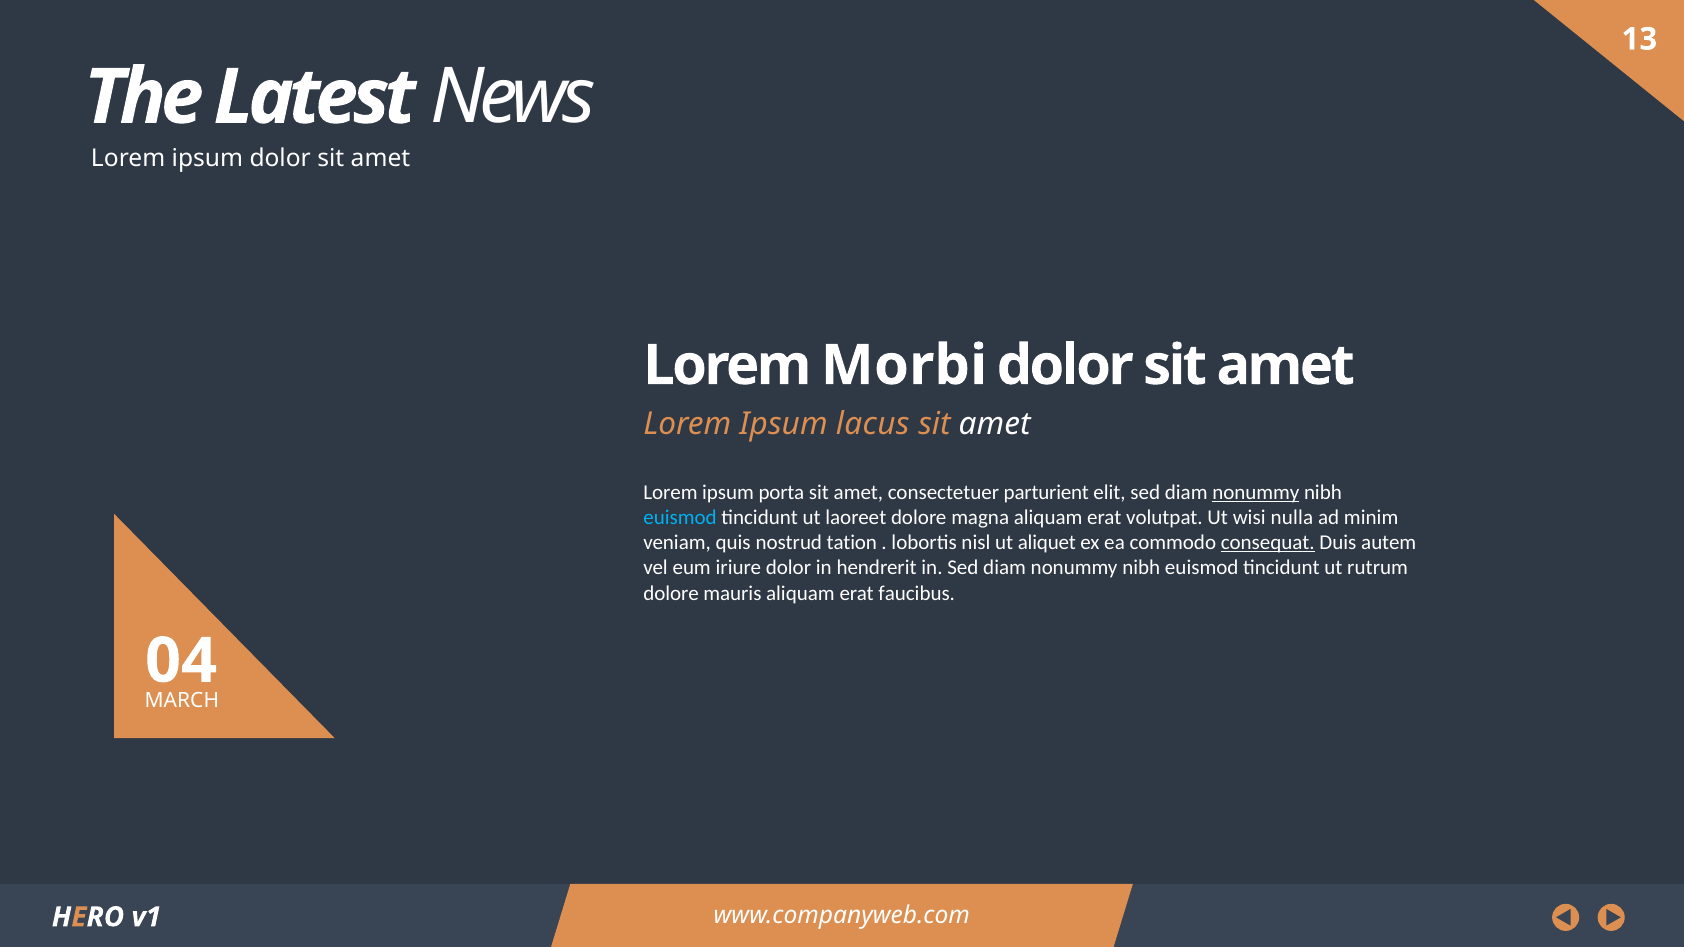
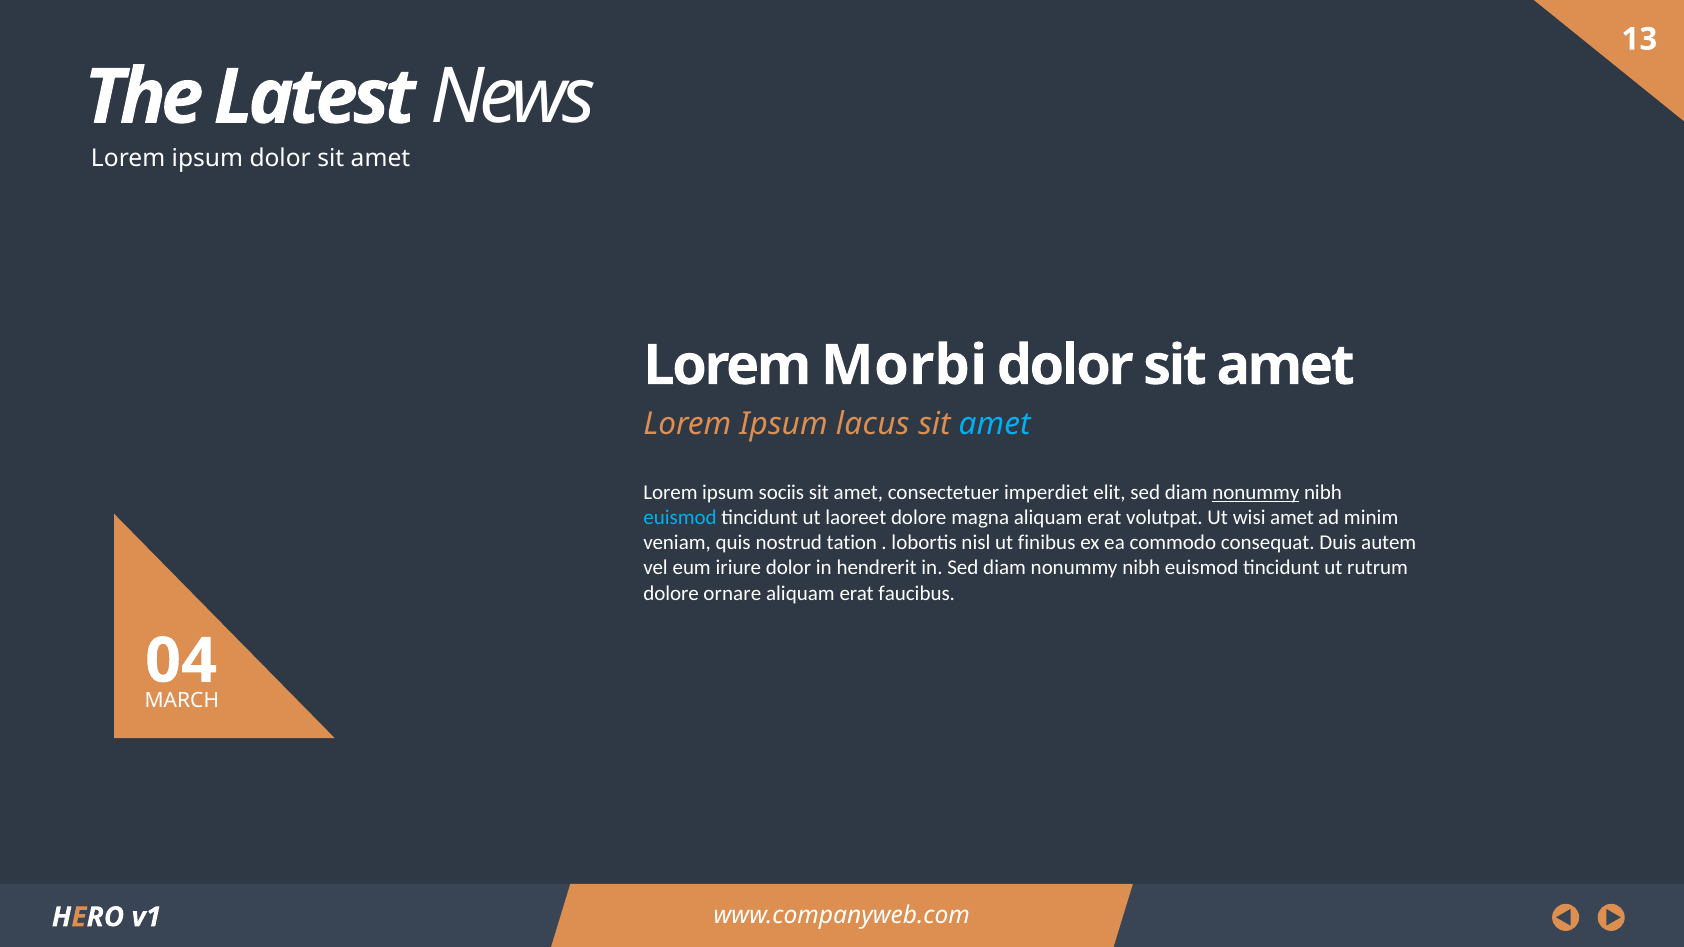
amet colour: white -> light blue (995, 424)
porta: porta -> sociis (781, 492)
parturient: parturient -> imperdiet (1046, 492)
wisi nulla: nulla -> amet (1292, 517)
aliquet: aliquet -> finibus (1047, 543)
consequat underline: present -> none (1268, 543)
mauris: mauris -> ornare (732, 593)
